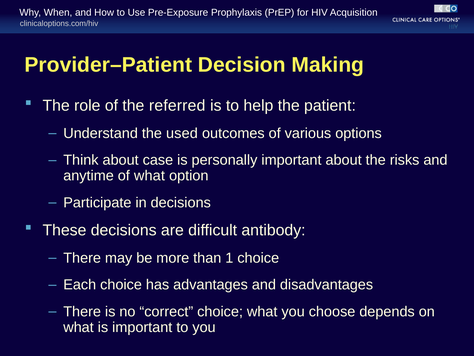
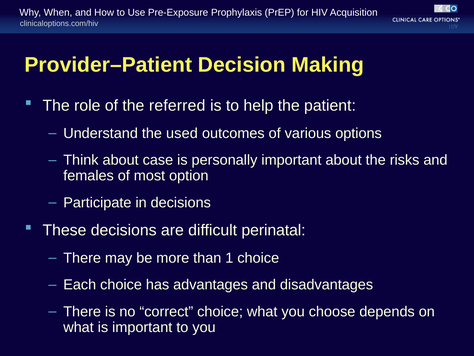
anytime: anytime -> females (89, 176)
of what: what -> most (150, 176)
antibody: antibody -> perinatal (274, 230)
